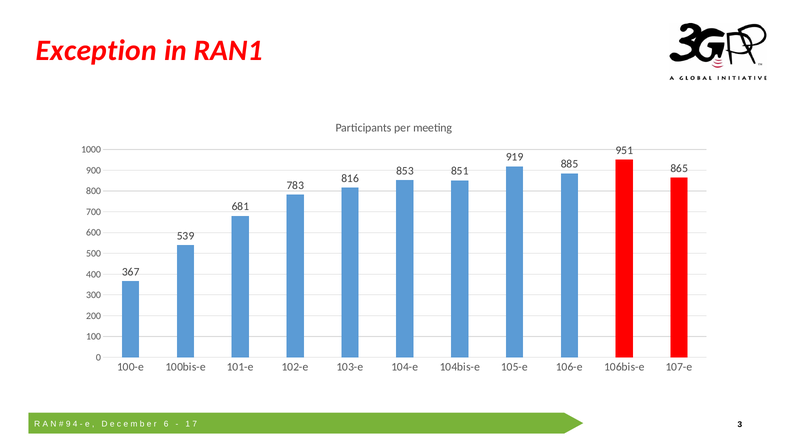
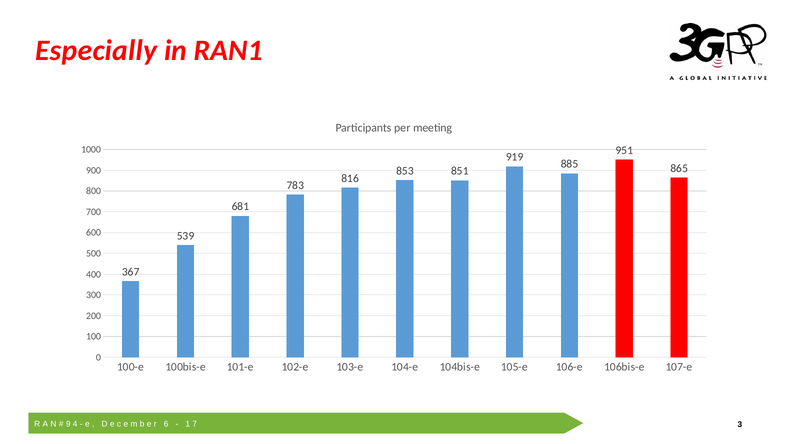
Exception: Exception -> Especially (96, 50)
